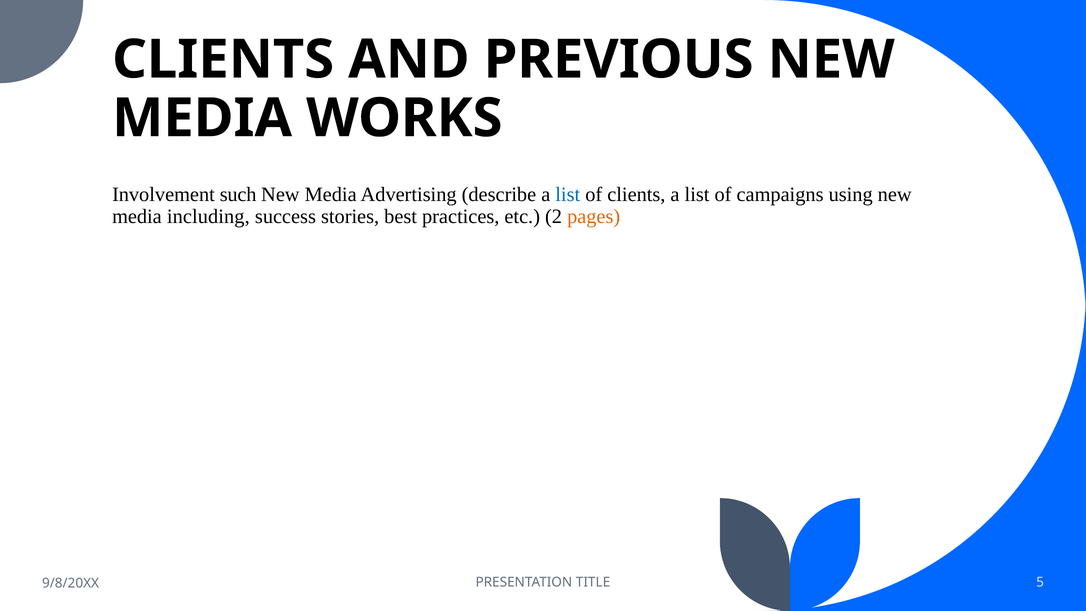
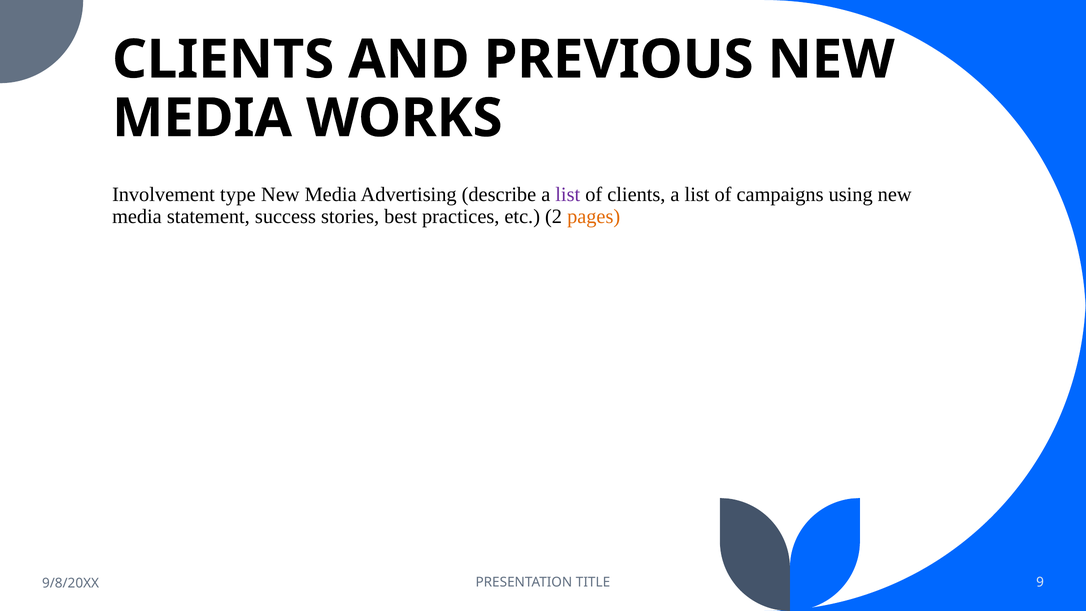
such: such -> type (238, 195)
list colour: blue -> purple (568, 195)
including: including -> statement (208, 217)
5: 5 -> 9 (1040, 582)
